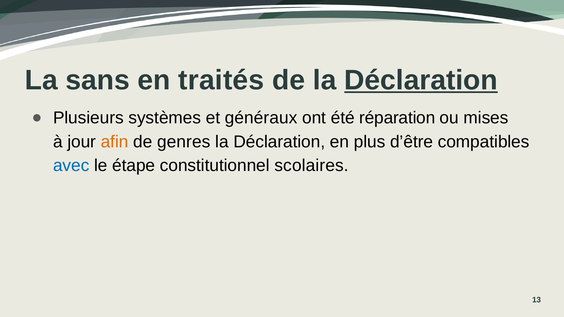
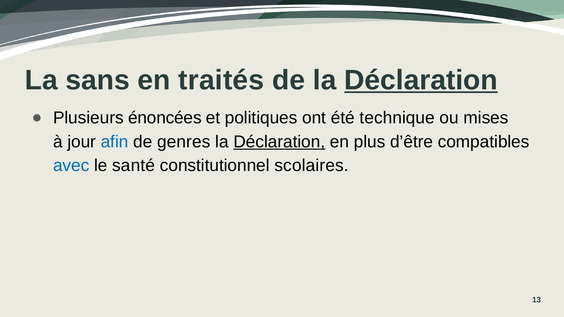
systèmes: systèmes -> énoncées (165, 118)
généraux: généraux -> politiques (261, 118)
réparation: réparation -> technique (397, 118)
afin colour: orange -> blue (115, 142)
Déclaration underline: none -> present (279, 142)
étape: étape -> santé (134, 166)
